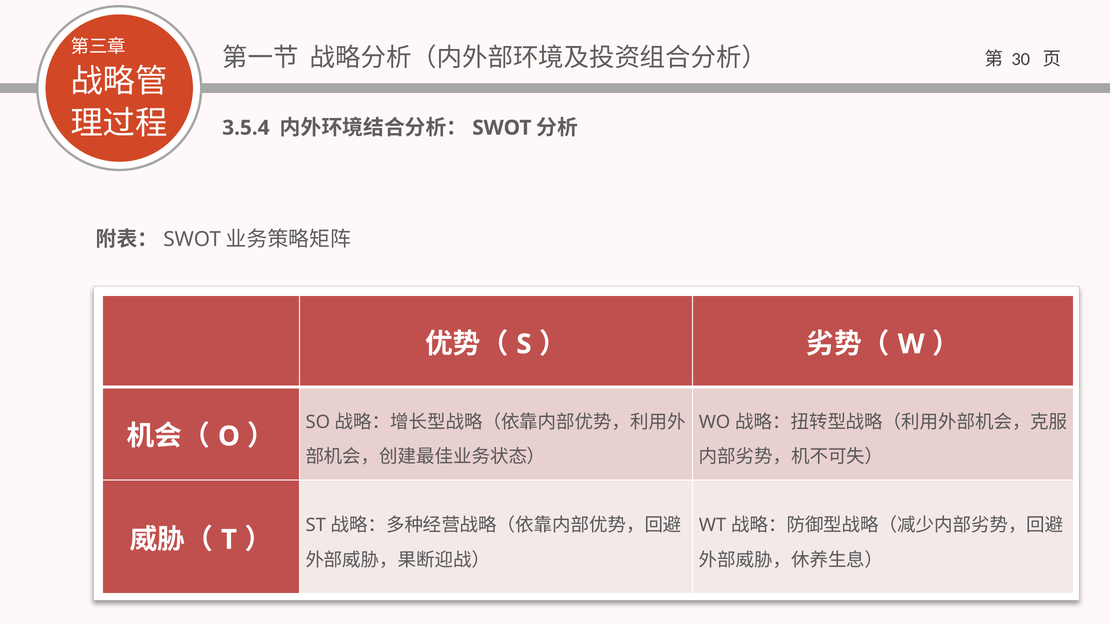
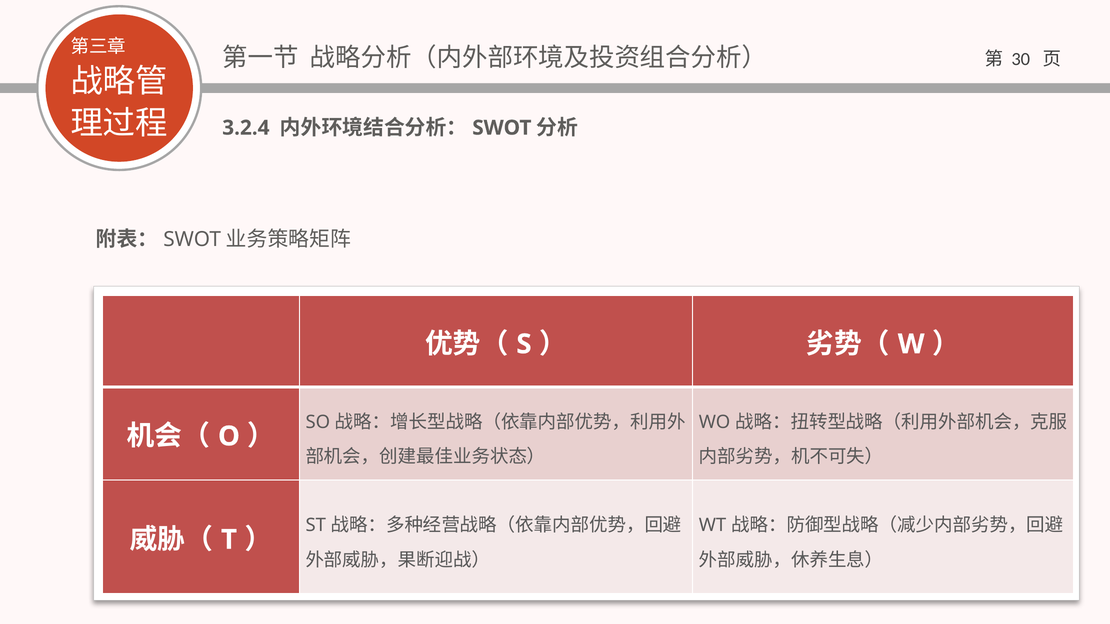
3.5.4: 3.5.4 -> 3.2.4 (246, 128)
